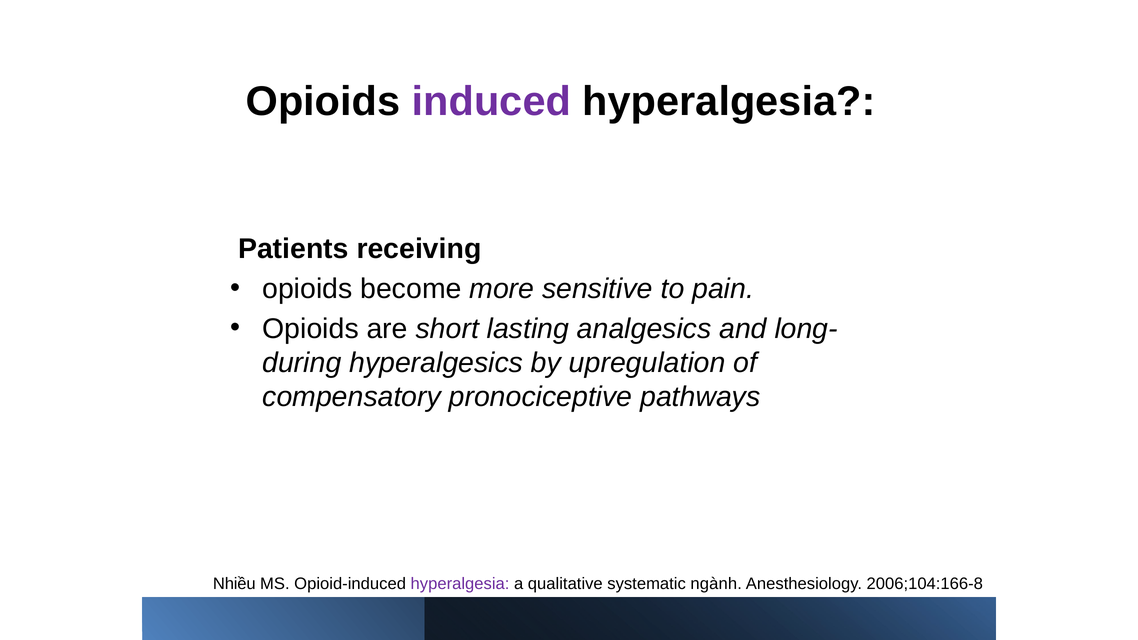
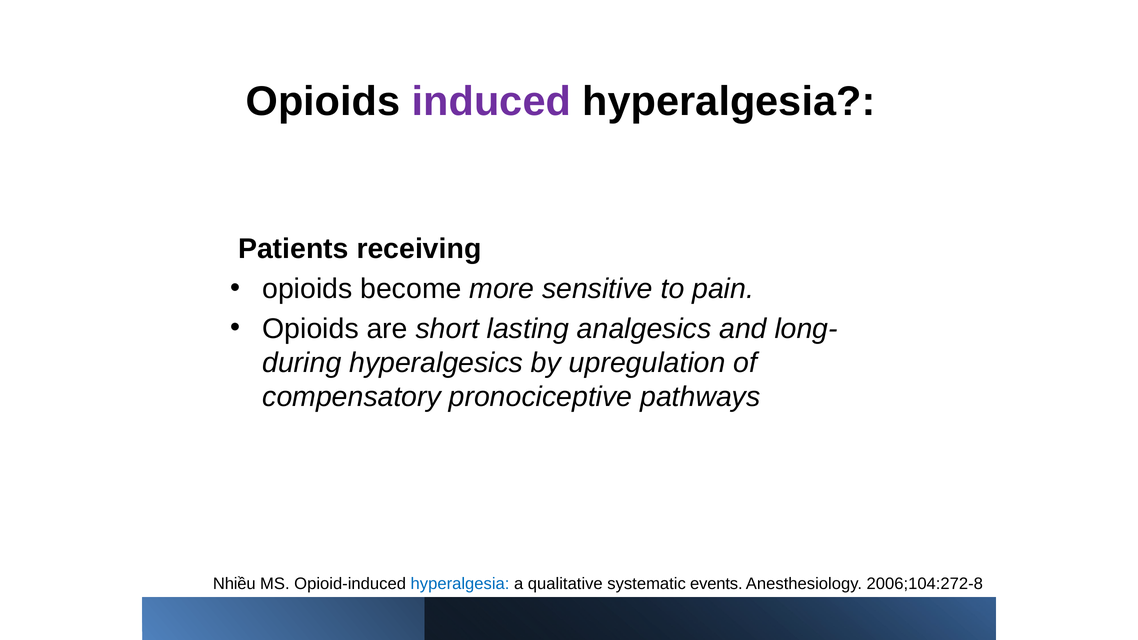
hyperalgesia colour: purple -> blue (460, 584)
ngành: ngành -> events (716, 584)
2006;104:166-8: 2006;104:166-8 -> 2006;104:272-8 (925, 584)
